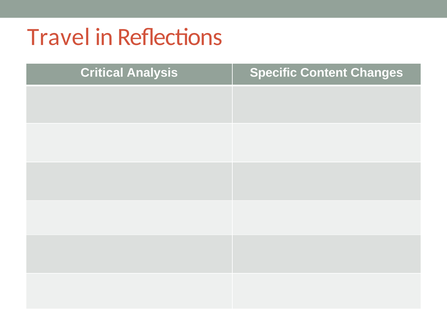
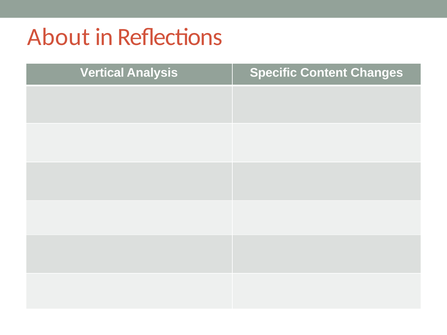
Travel: Travel -> About (59, 37)
Critical: Critical -> Vertical (102, 73)
